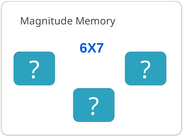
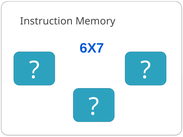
Magnitude: Magnitude -> Instruction (46, 21)
